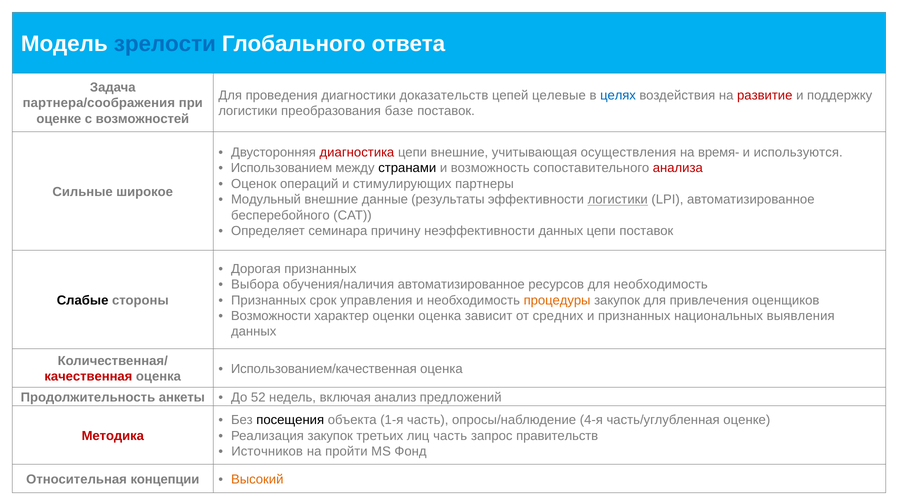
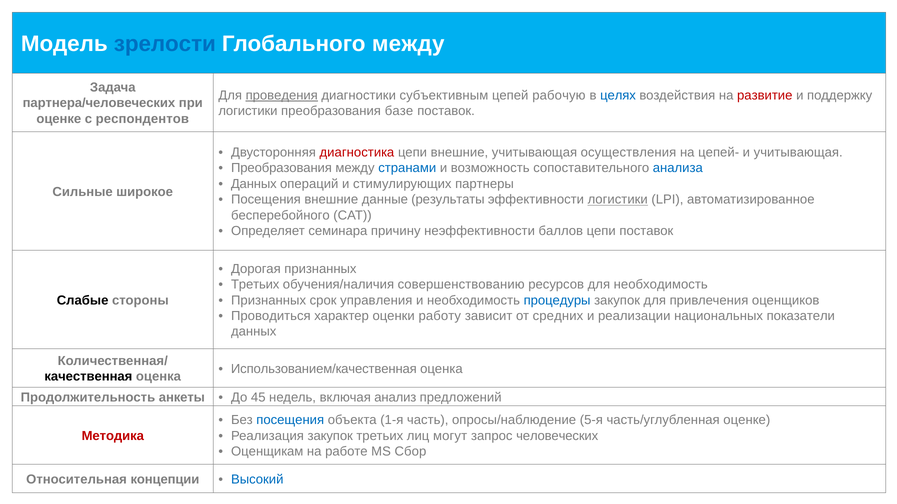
Глобального ответа: ответа -> между (408, 44)
проведения underline: none -> present (282, 95)
доказательств: доказательств -> субъективным (444, 95)
целевые: целевые -> рабочую (559, 95)
партнера/соображения: партнера/соображения -> партнера/человеческих (99, 103)
возможностей: возможностей -> респондентов (142, 119)
время-: время- -> цепей- (719, 153)
и используются: используются -> учитывающая (798, 153)
Использованием: Использованием -> Преобразования (281, 168)
странами colour: black -> blue (407, 168)
анализа colour: red -> blue (678, 168)
Оценок: Оценок -> Данных (254, 184)
Модульный: Модульный -> Посещения (266, 200)
неэффективности данных: данных -> баллов (561, 231)
Выбора: Выбора -> Третьих (255, 285)
обучения/наличия автоматизированное: автоматизированное -> совершенствованию (461, 285)
процедуры colour: orange -> blue (557, 301)
Возможности: Возможности -> Проводиться (271, 316)
оценки оценка: оценка -> работу (440, 316)
и признанных: признанных -> реализации (634, 316)
выявления: выявления -> показатели (801, 316)
качественная colour: red -> black (88, 377)
52: 52 -> 45 (258, 398)
посещения colour: black -> blue (290, 421)
4-я: 4-я -> 5-я (591, 421)
лиц часть: часть -> могут (450, 436)
правительств: правительств -> человеческих (557, 436)
Источников: Источников -> Оценщикам (267, 452)
пройти: пройти -> работе (346, 452)
Фонд: Фонд -> Сбор (410, 452)
Высокий colour: orange -> blue (257, 480)
